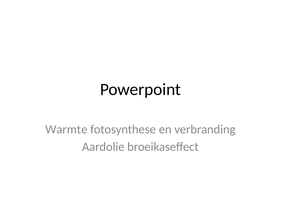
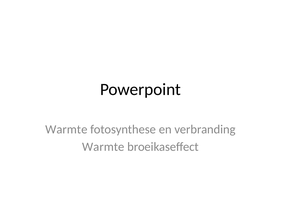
Aardolie: Aardolie -> Warmte (103, 147)
